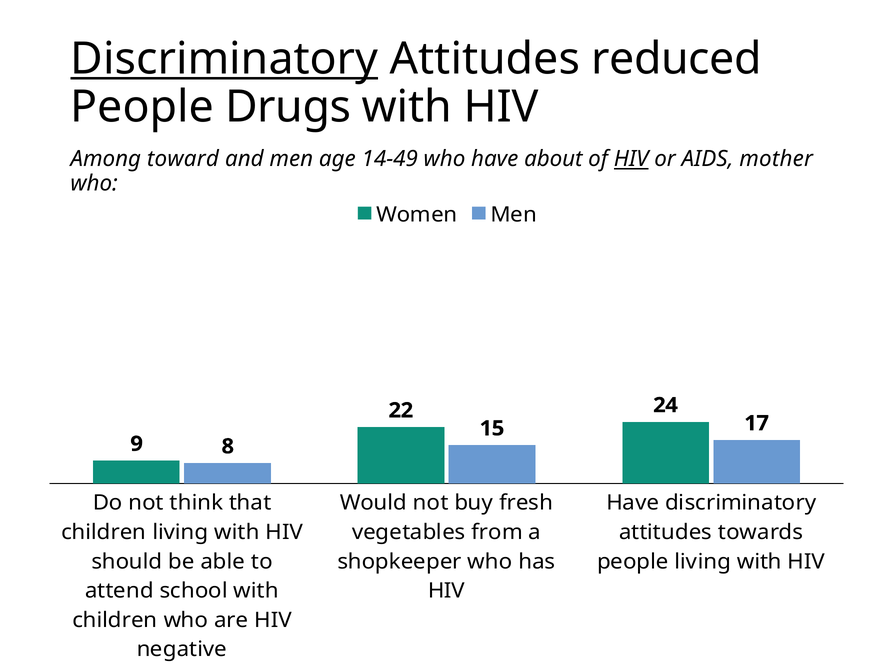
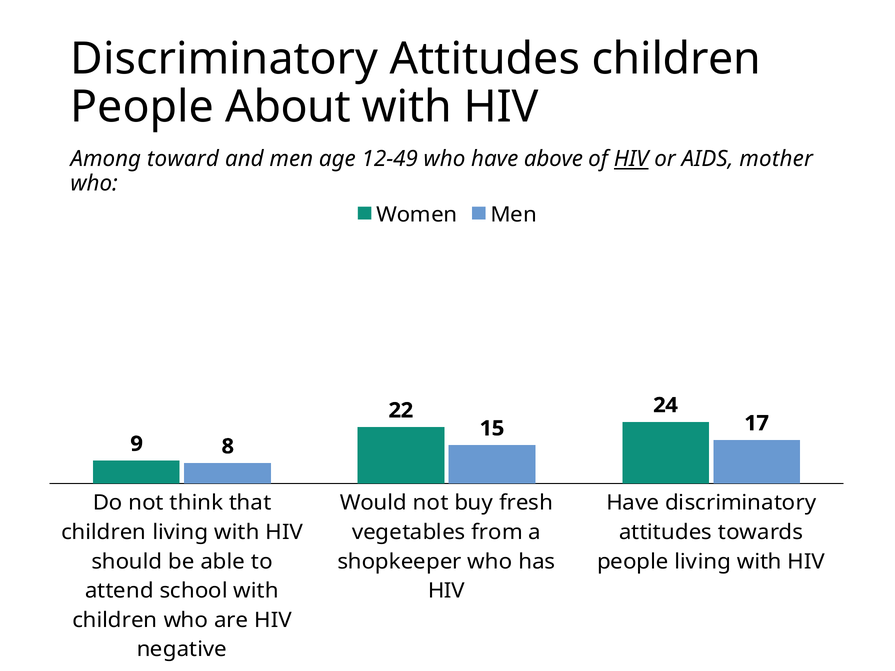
Discriminatory underline: present -> none (224, 59)
Attitudes reduced: reduced -> children (676, 59)
Drugs: Drugs -> About (288, 107)
14-49: 14-49 -> 12-49 (390, 159)
about: about -> above (553, 159)
